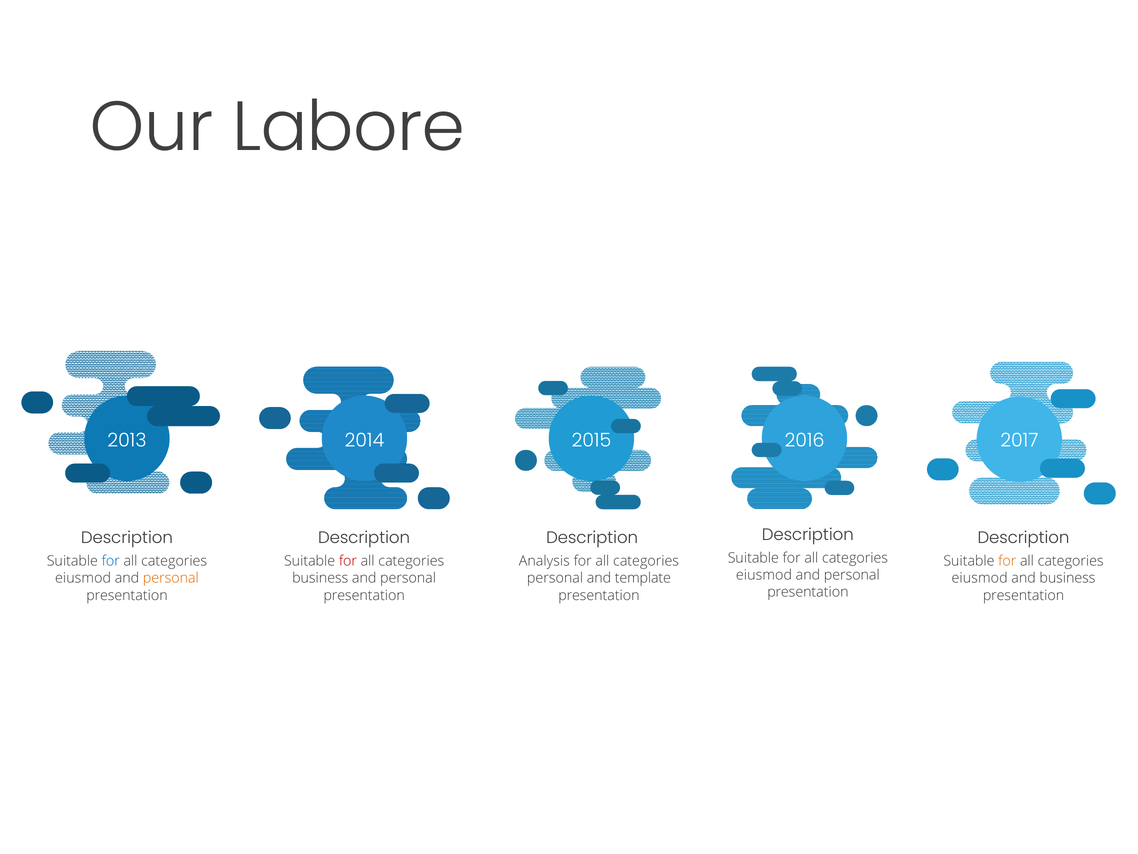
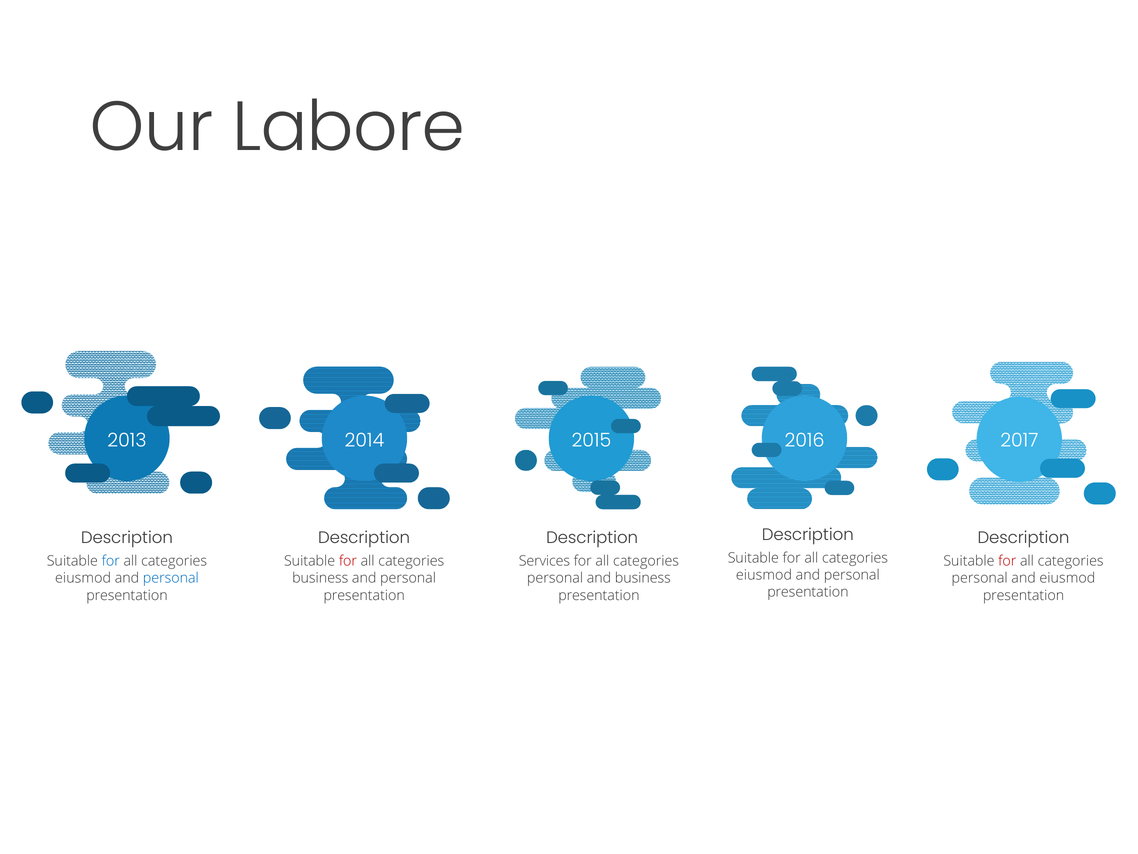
Analysis: Analysis -> Services (544, 561)
for colour: orange -> red (1007, 561)
personal colour: orange -> blue (171, 578)
and template: template -> business (643, 578)
eiusmod: eiusmod -> personal (980, 578)
and business: business -> eiusmod (1067, 578)
